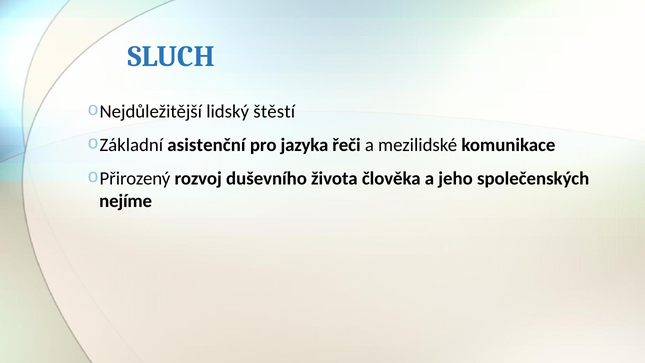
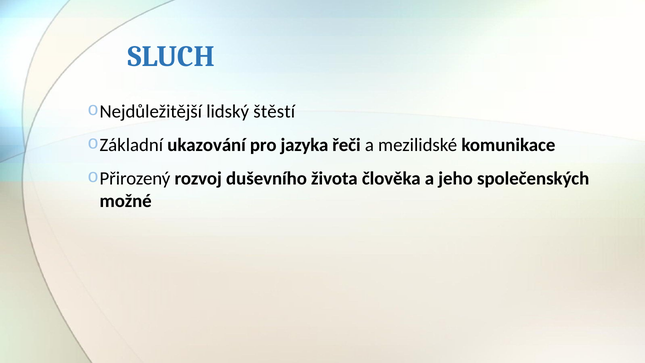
asistenční: asistenční -> ukazování (207, 145)
nejíme: nejíme -> možné (126, 201)
